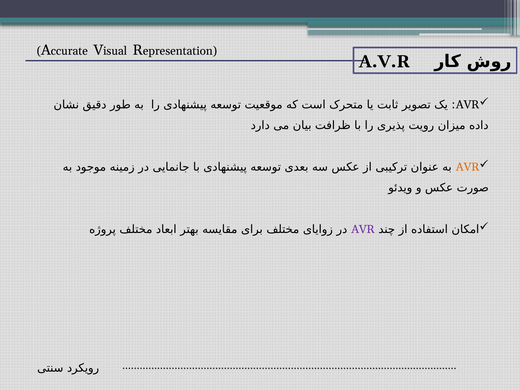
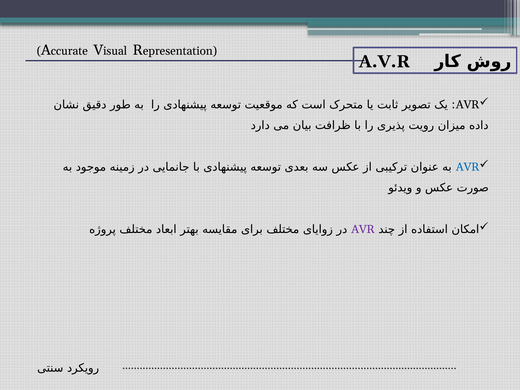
AVR colour: orange -> blue (468, 167)
